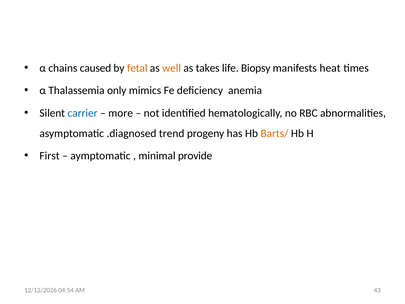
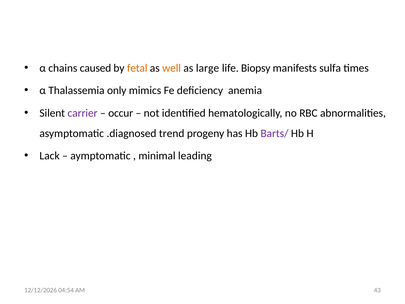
takes: takes -> large (208, 68)
heat: heat -> sulfa (330, 68)
carrier colour: blue -> purple (83, 113)
more: more -> occur (121, 113)
Barts/ colour: orange -> purple (274, 133)
First: First -> Lack (50, 156)
provide: provide -> leading (195, 156)
